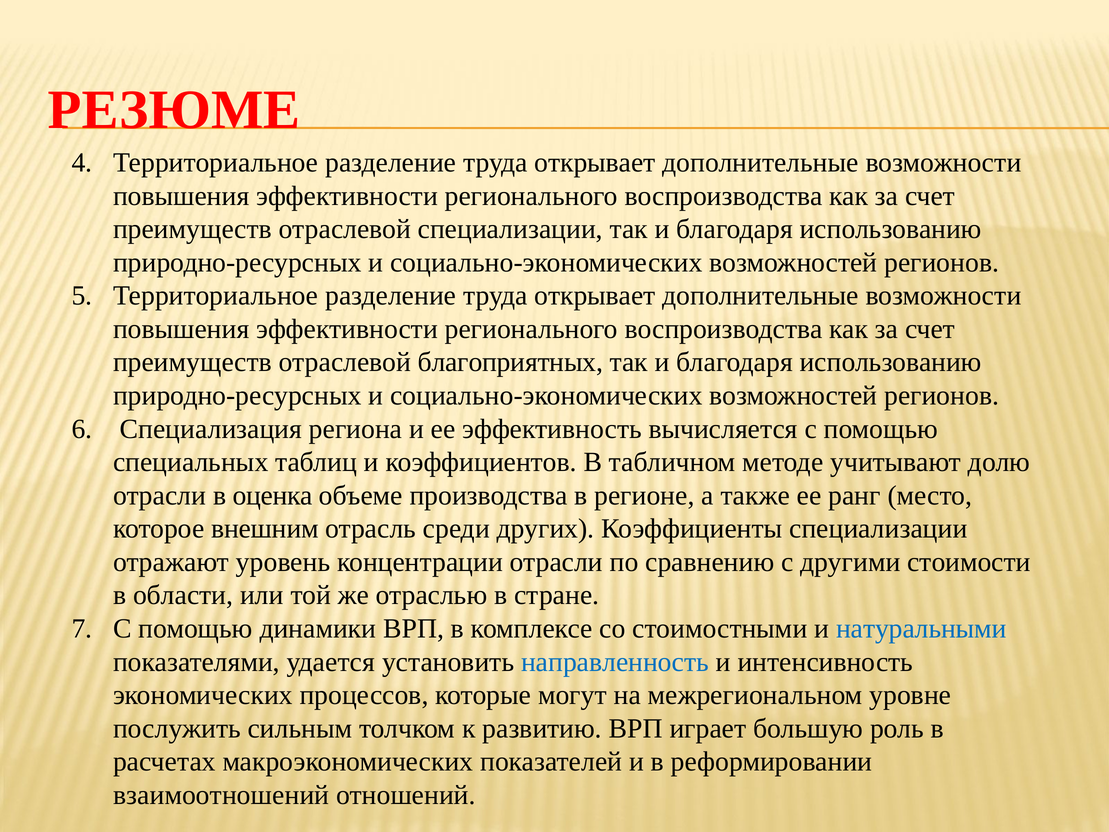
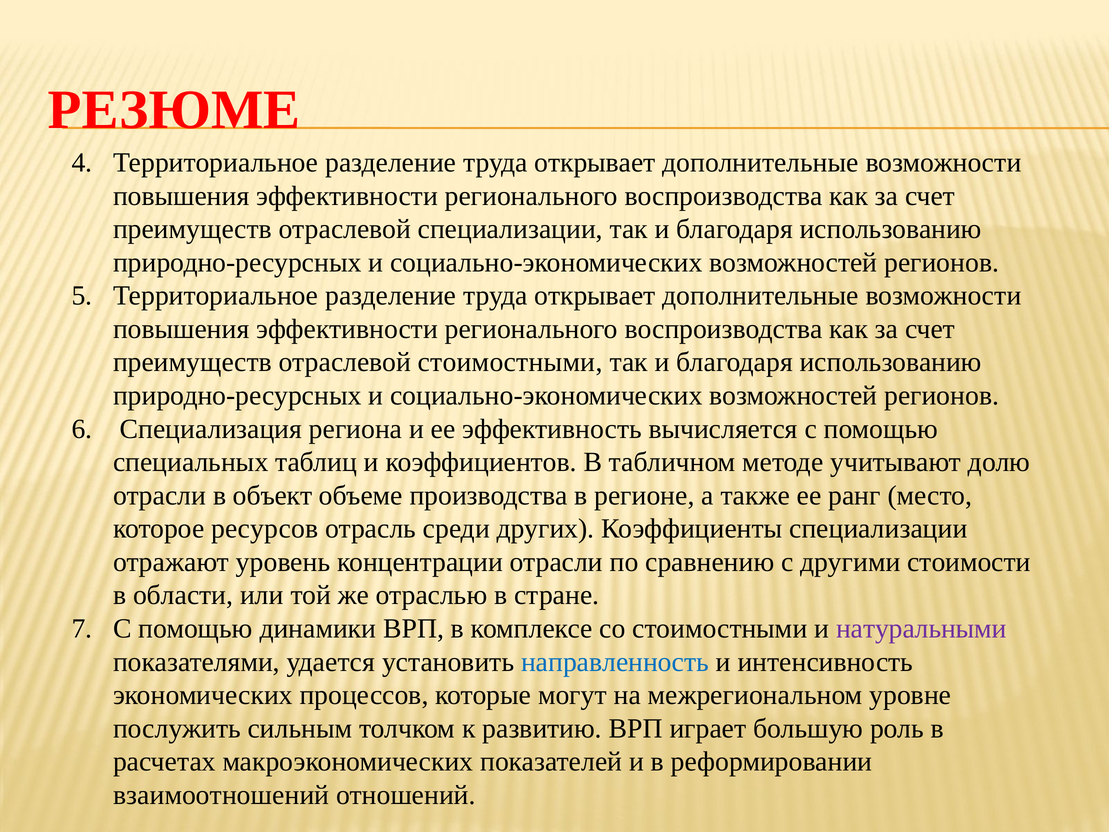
отраслевой благоприятных: благоприятных -> стоимостными (510, 362)
оценка: оценка -> объект (273, 495)
внешним: внешним -> ресурсов (265, 529)
натуральными colour: blue -> purple (921, 628)
